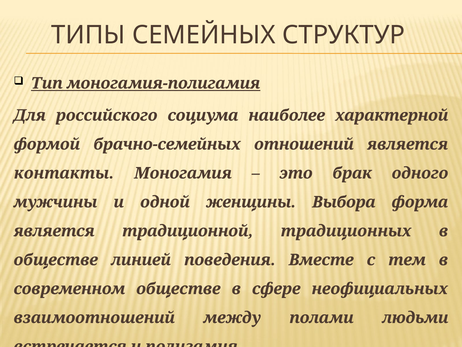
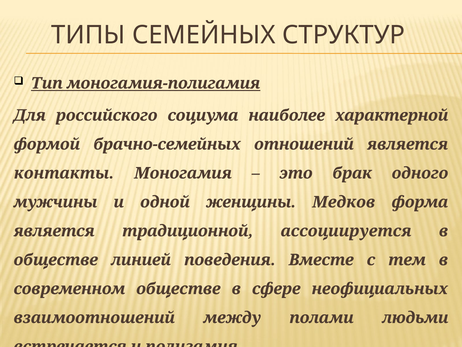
Выбора: Выбора -> Медков (344, 202)
традиционных: традиционных -> ассоциируется (346, 231)
